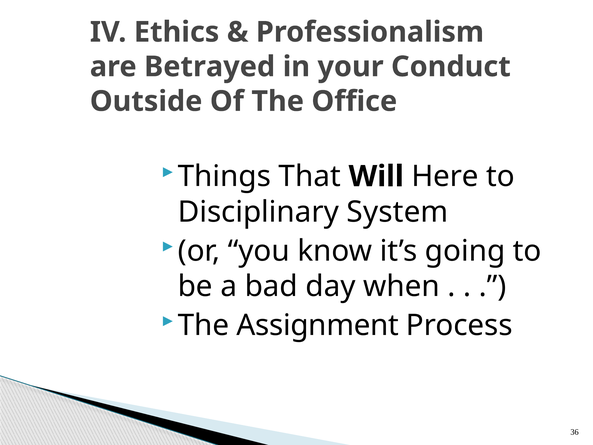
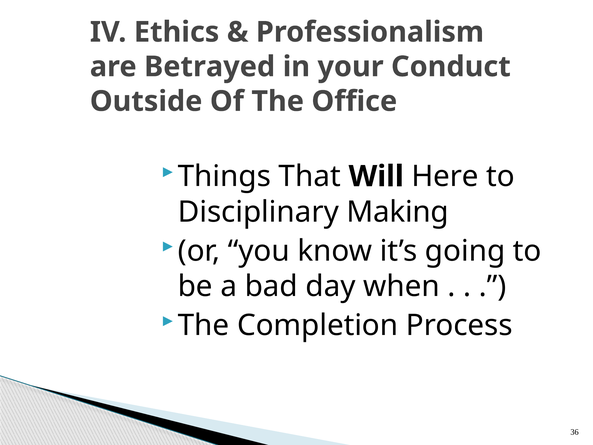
System: System -> Making (398, 212)
Assignment: Assignment -> Completion (318, 325)
